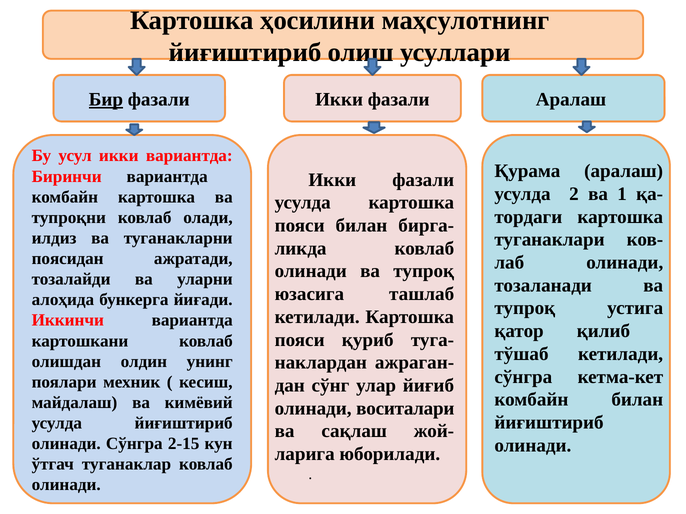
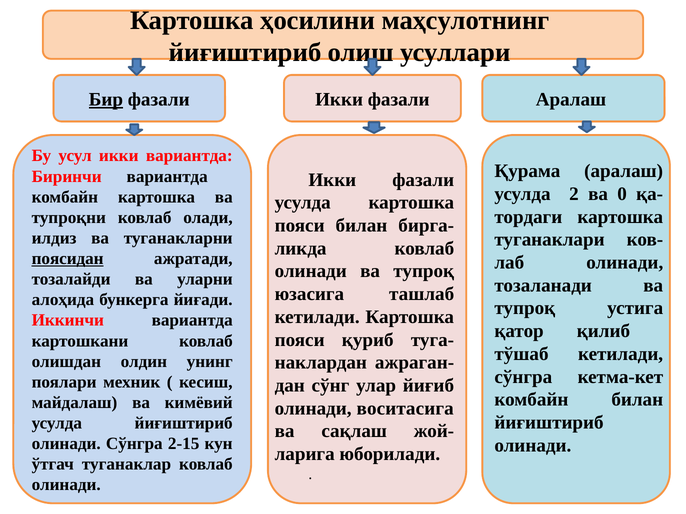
1: 1 -> 0 (622, 194)
поясидан underline: none -> present (68, 259)
воситалари: воситалари -> воситасига (405, 409)
